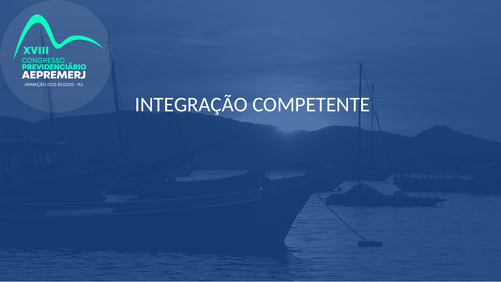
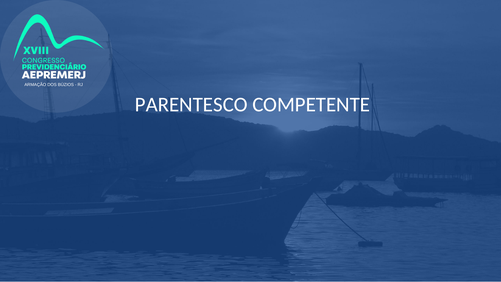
INTEGRAÇÃO: INTEGRAÇÃO -> PARENTESCO (191, 105)
